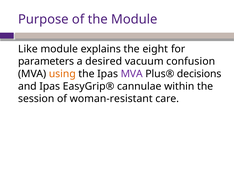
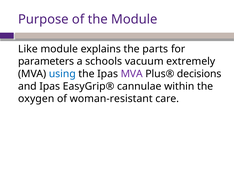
eight: eight -> parts (155, 49)
desired: desired -> schools (104, 62)
confusion: confusion -> extremely (191, 62)
using colour: orange -> blue (62, 74)
session: session -> oxygen (36, 99)
